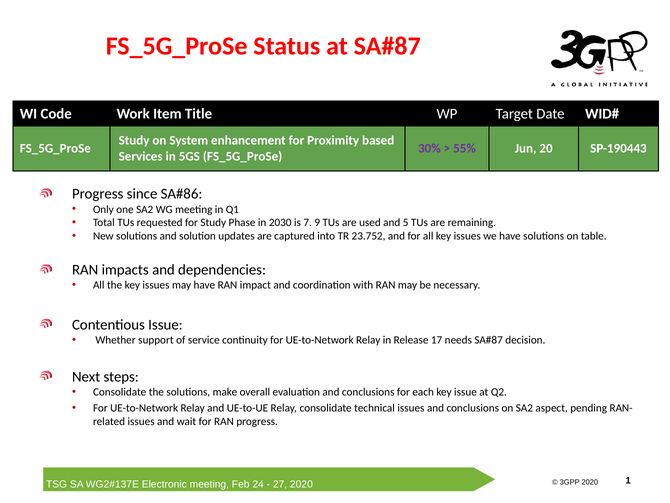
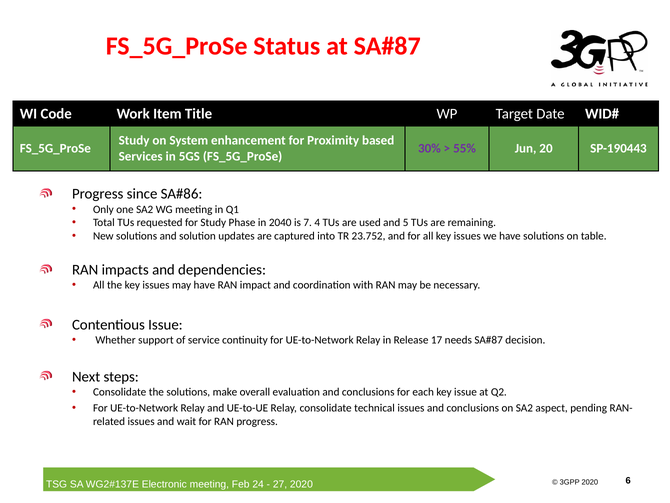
2030: 2030 -> 2040 (280, 223)
9: 9 -> 4 (317, 223)
1: 1 -> 6 (628, 480)
